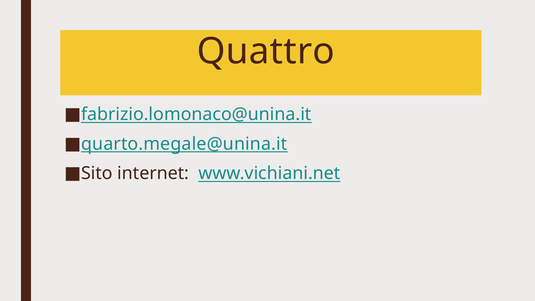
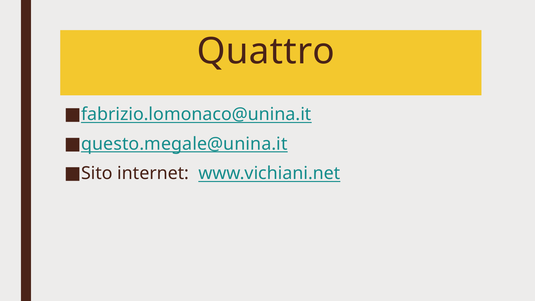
quarto.megale@unina.it: quarto.megale@unina.it -> questo.megale@unina.it (184, 144)
